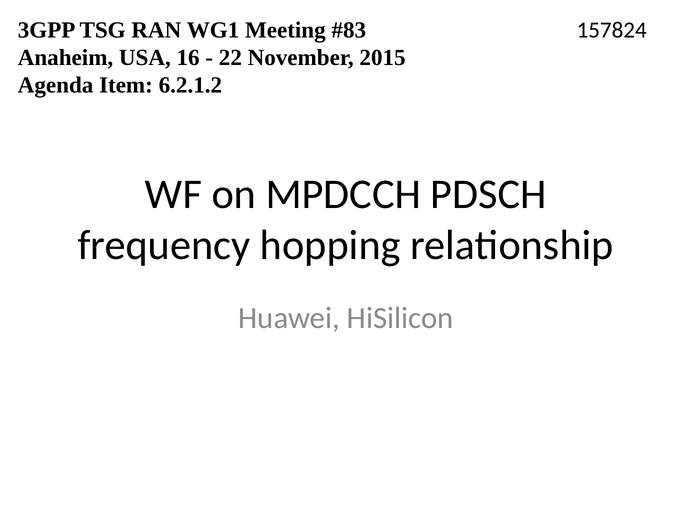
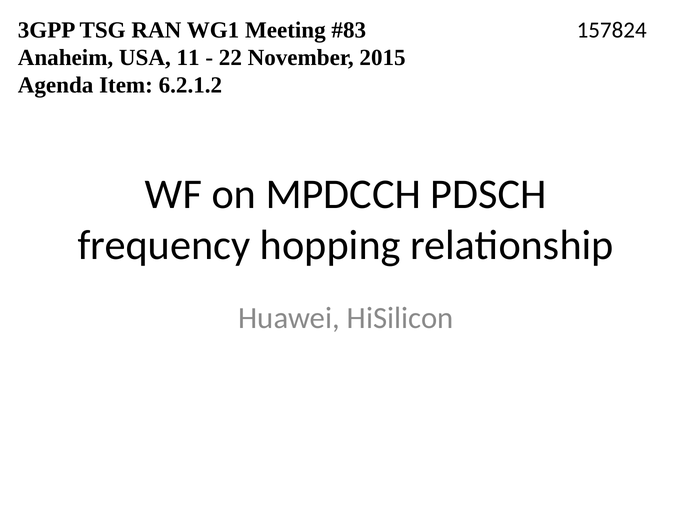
16: 16 -> 11 (188, 58)
